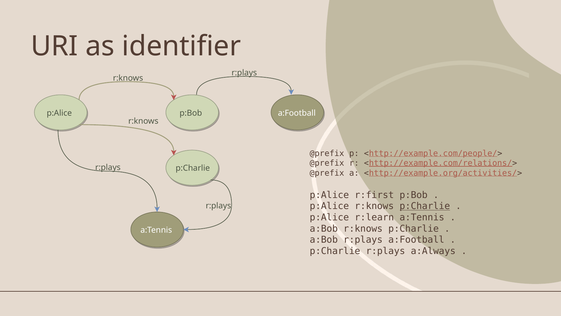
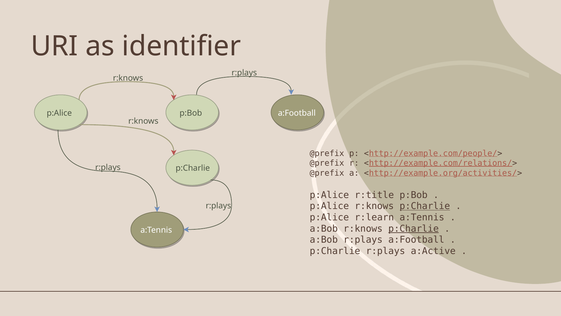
r:first: r:first -> r:title (374, 195)
p:Charlie underline: none -> present (414, 228)
a:Always: a:Always -> a:Active (433, 251)
